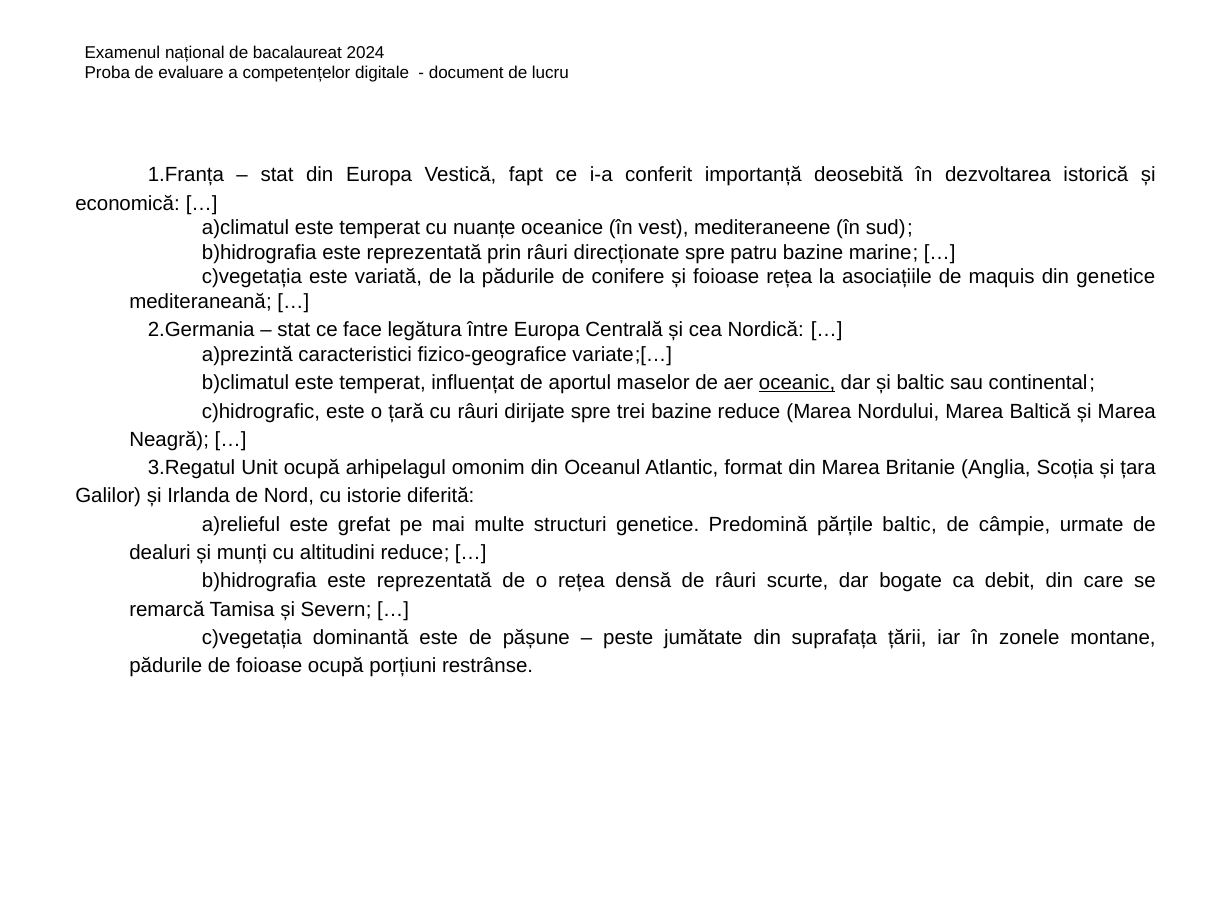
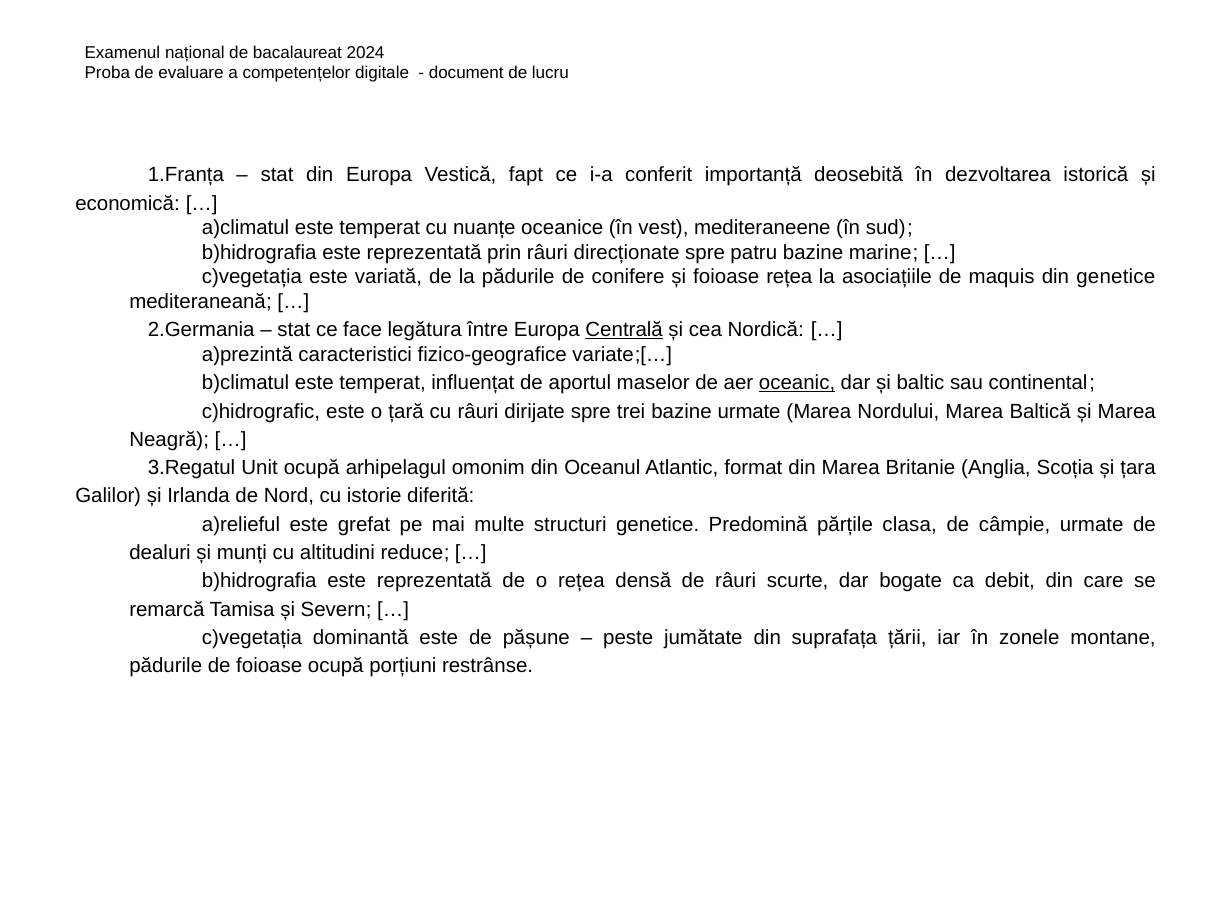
Centrală underline: none -> present (624, 330)
bazine reduce: reduce -> urmate (749, 411)
părțile baltic: baltic -> clasa (910, 524)
